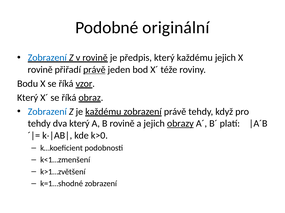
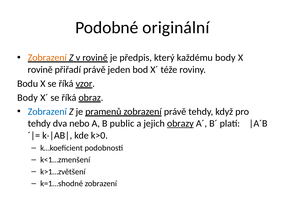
Zobrazení colour: blue -> orange (47, 58)
každému jejich: jejich -> body (225, 58)
právě underline: present -> none (94, 70)
Který: Který -> Body (28, 98)
je každému: každému -> pramenů (103, 112)
dva který: který -> nebo (79, 124)
B rovině: rovině -> public (122, 124)
